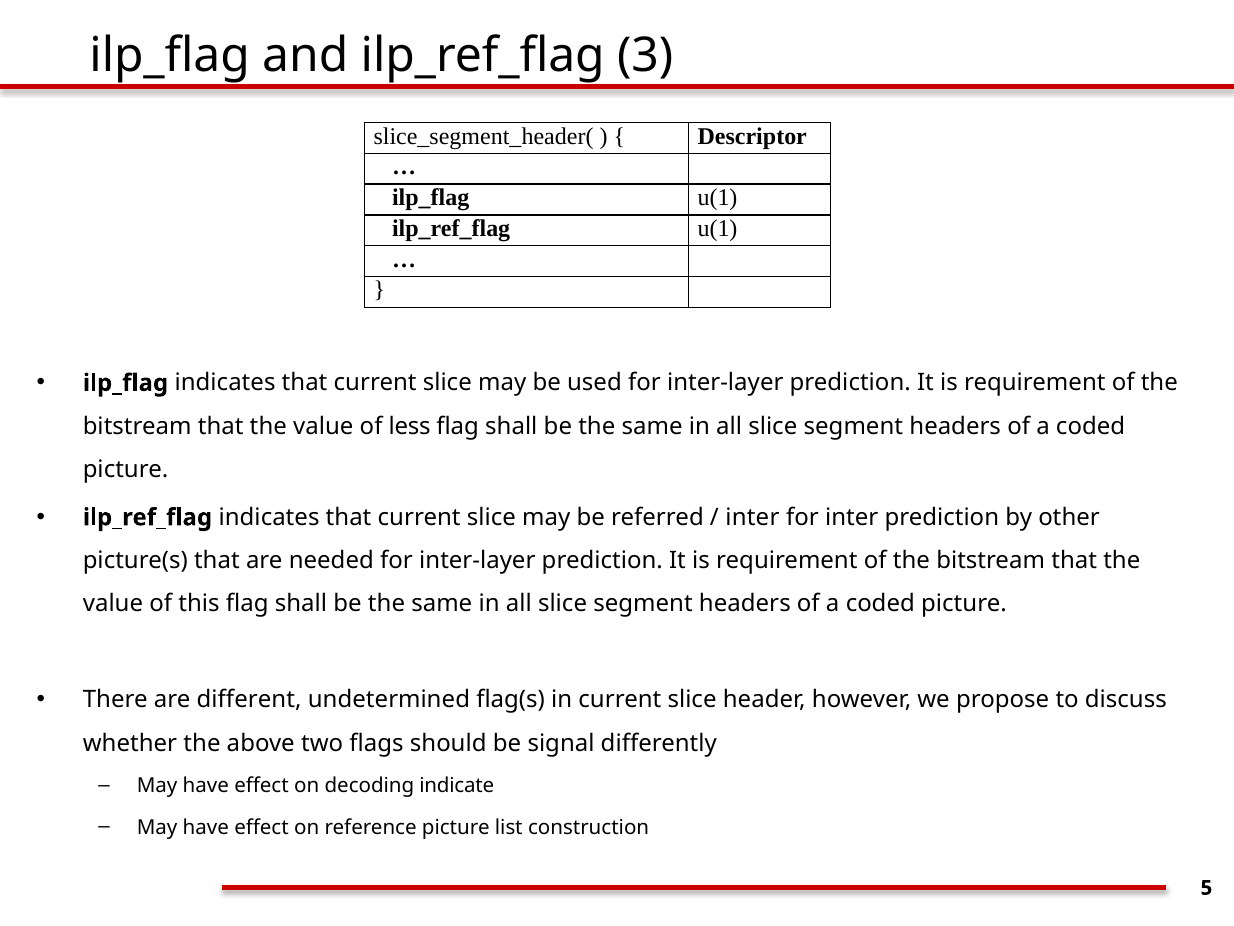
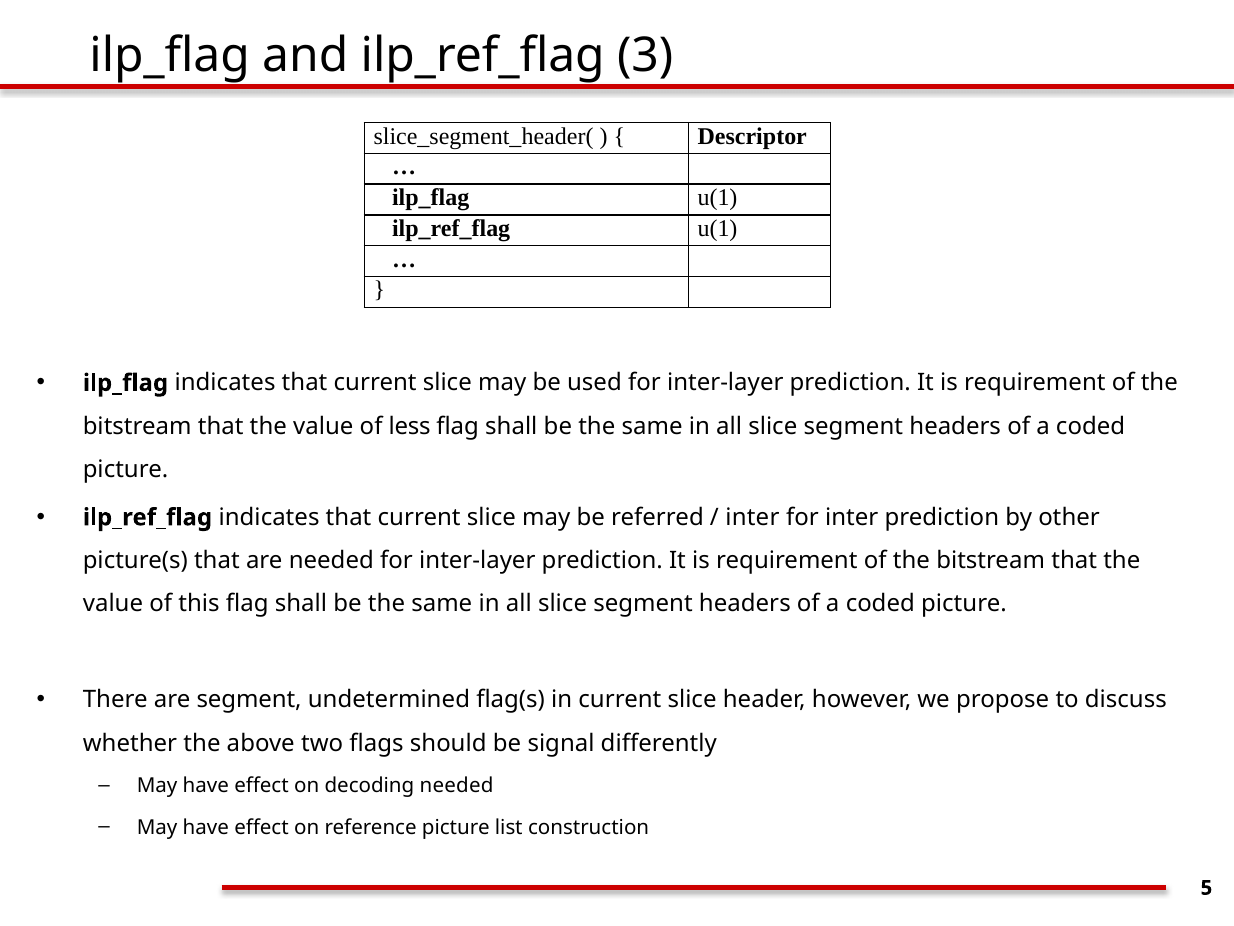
are different: different -> segment (249, 700)
decoding indicate: indicate -> needed (457, 786)
